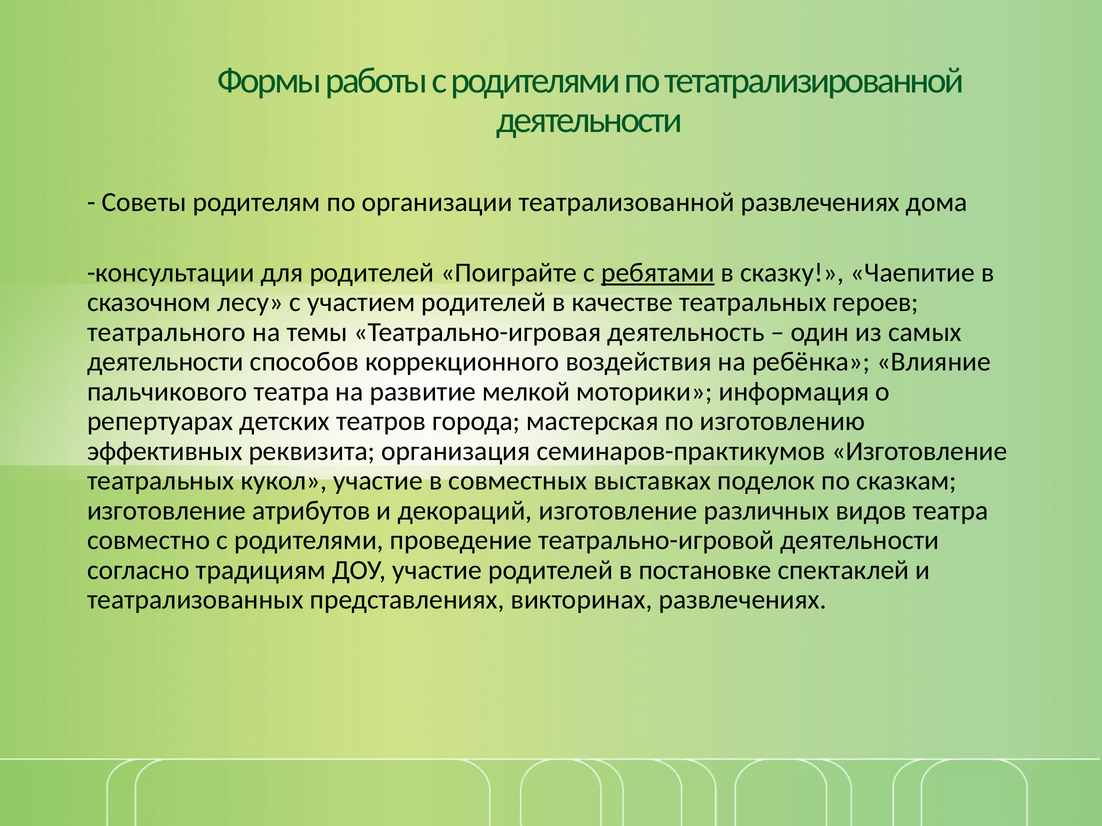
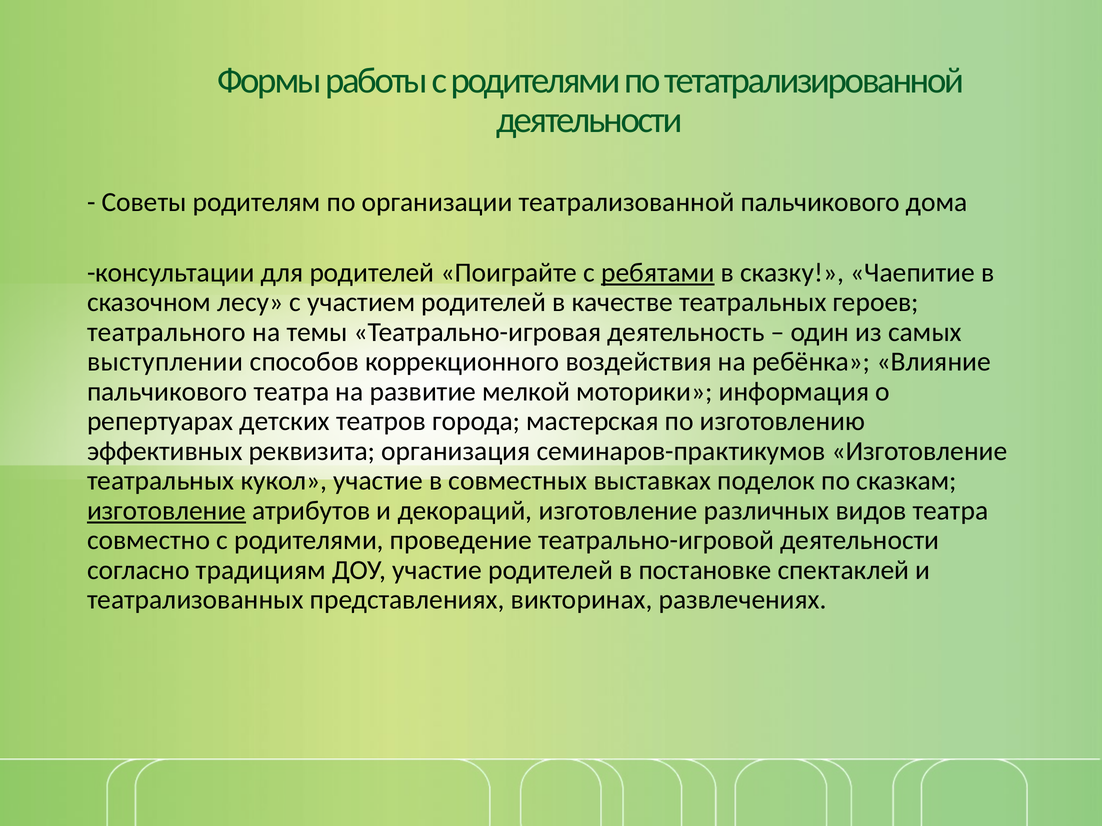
театрализованной развлечениях: развлечениях -> пальчикового (820, 202)
деятельности: деятельности -> выступлении (165, 362)
изготовление underline: none -> present (167, 511)
